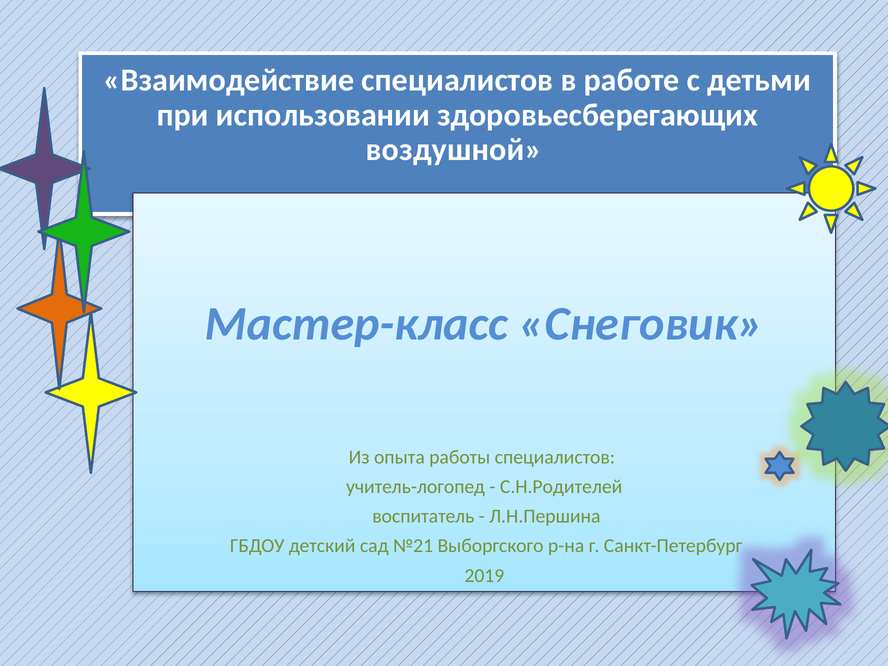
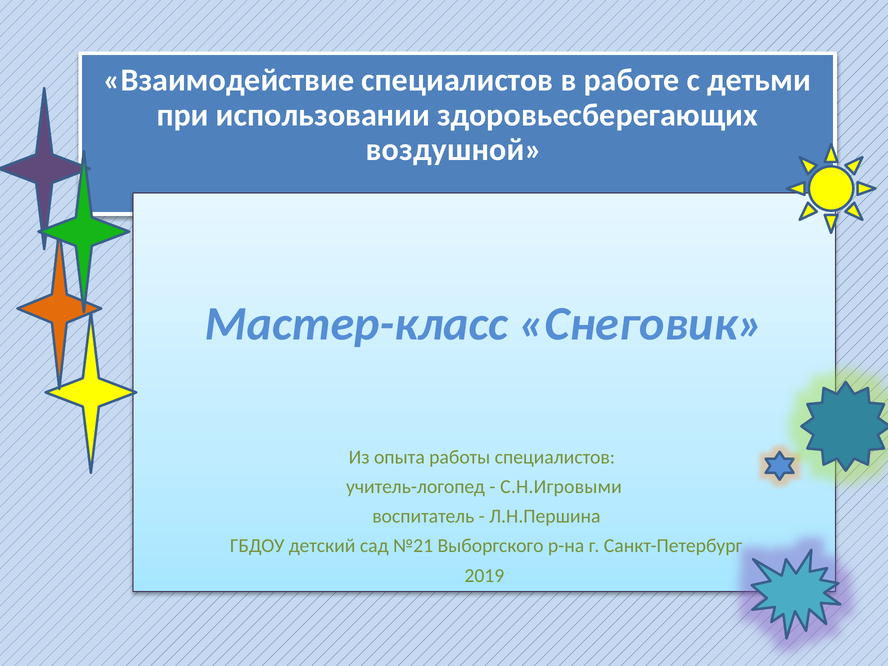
С.Н.Родителей: С.Н.Родителей -> С.Н.Игровыми (561, 487)
